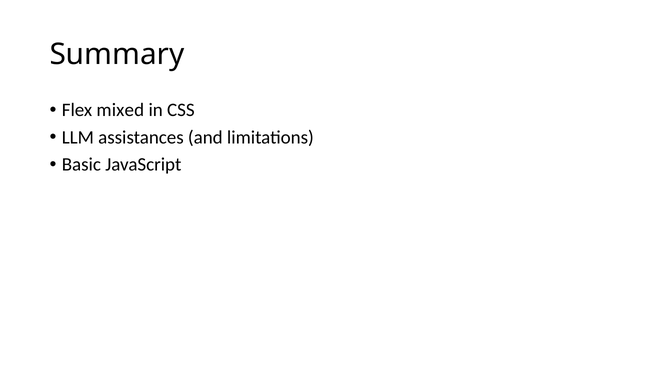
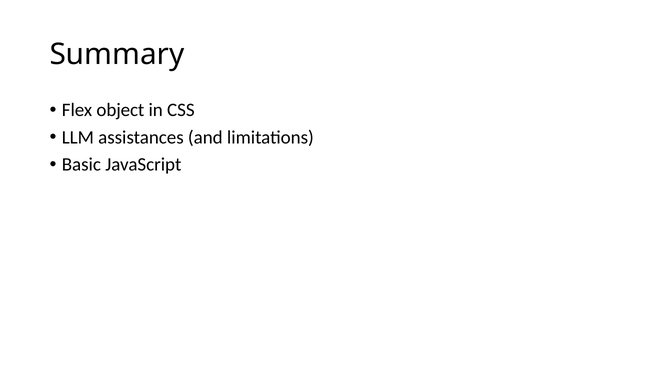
mixed: mixed -> object (120, 110)
